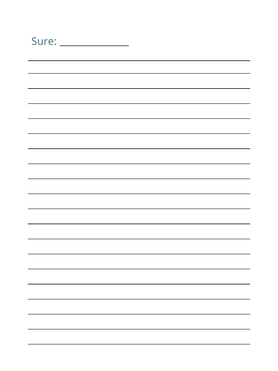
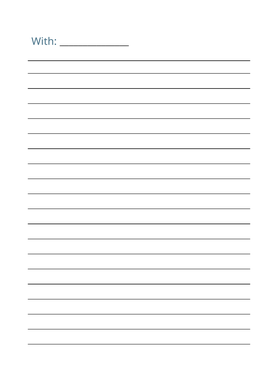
Sure: Sure -> With (44, 41)
